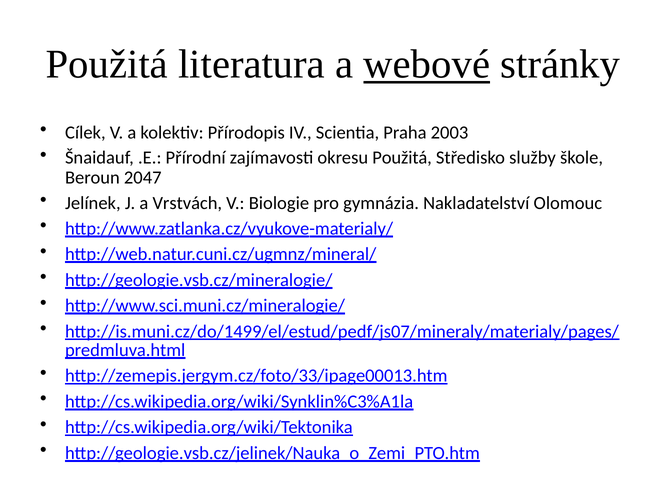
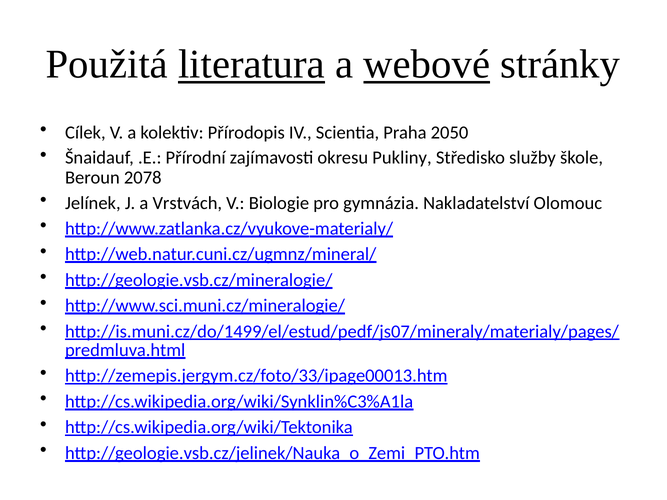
literatura underline: none -> present (252, 65)
2003: 2003 -> 2050 (450, 132)
okresu Použitá: Použitá -> Pukliny (402, 158)
2047: 2047 -> 2078 (143, 178)
